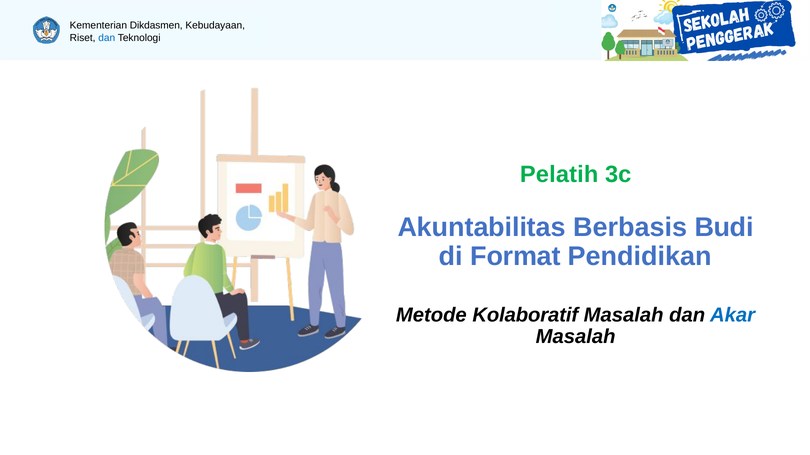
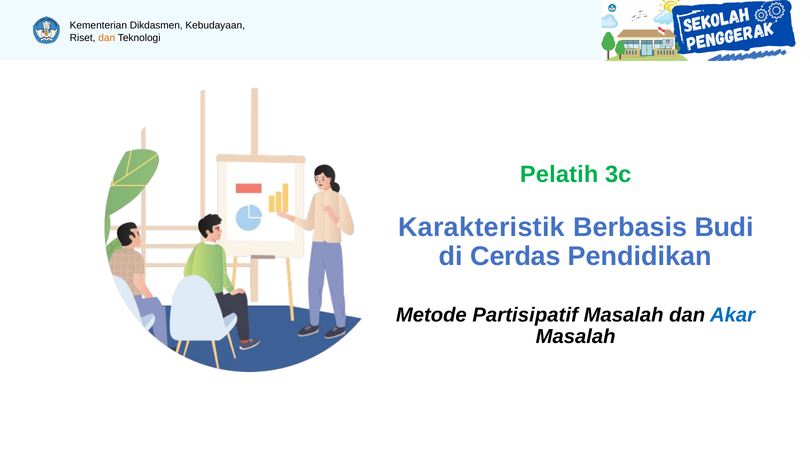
dan colour: blue -> orange (107, 38)
Akuntabilitas: Akuntabilitas -> Karakteristik (482, 228)
Format: Format -> Cerdas (516, 257)
Kolaboratif: Kolaboratif -> Partisipatif (525, 315)
